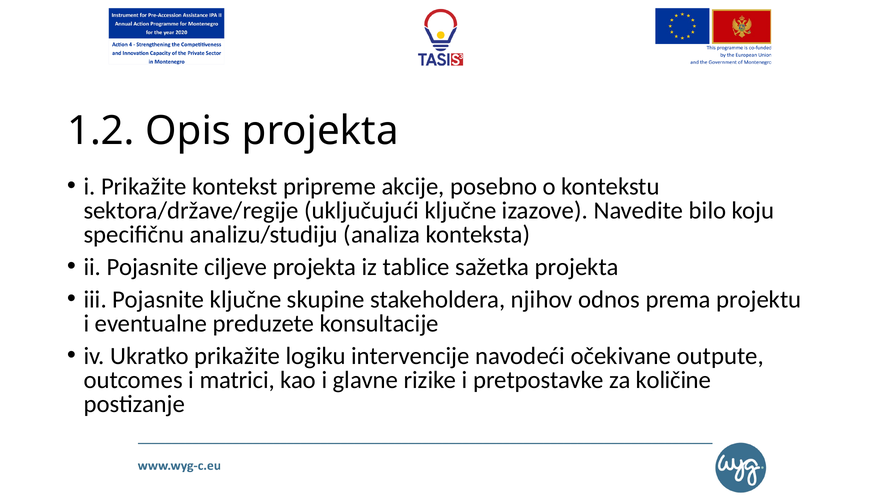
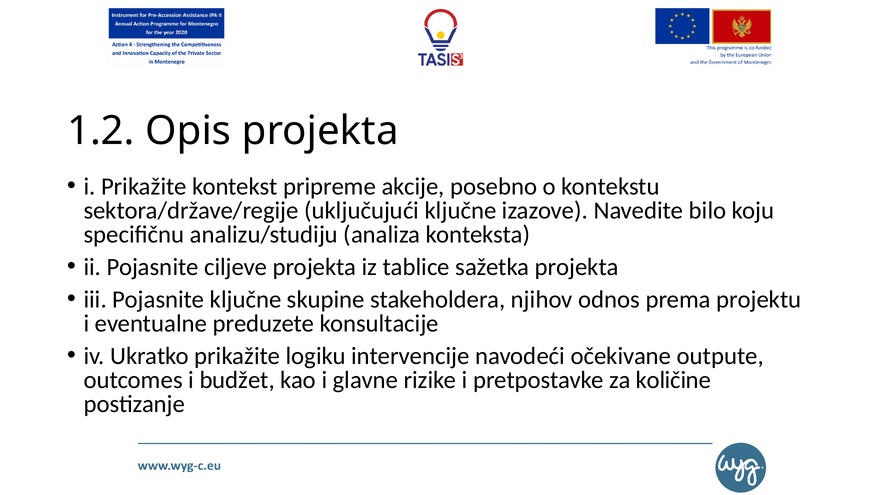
matrici: matrici -> budžet (237, 380)
